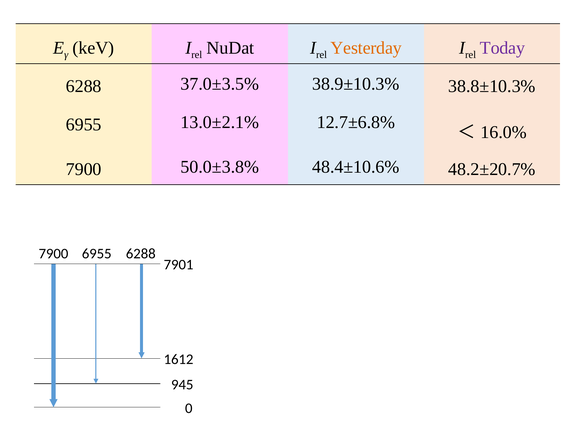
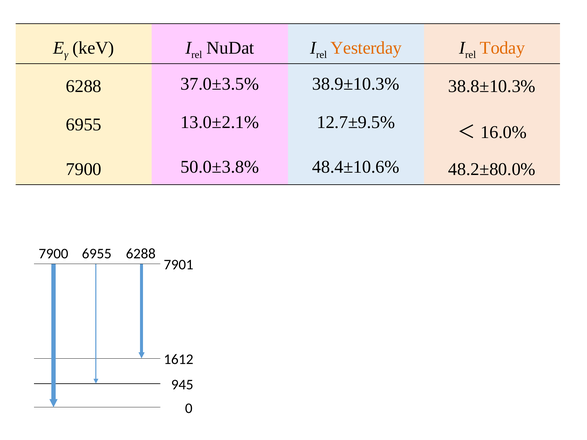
Today colour: purple -> orange (502, 48)
12.7±6.8%: 12.7±6.8% -> 12.7±9.5% (356, 122)
48.2±20.7%: 48.2±20.7% -> 48.2±80.0% (492, 169)
